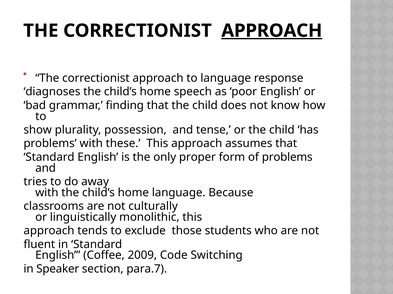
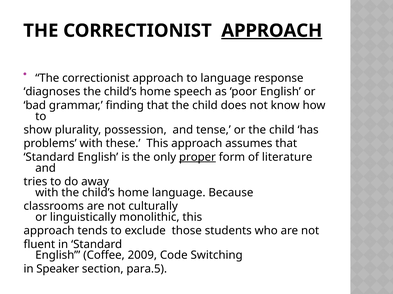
proper underline: none -> present (197, 157)
of problems: problems -> literature (287, 157)
para.7: para.7 -> para.5 (147, 269)
